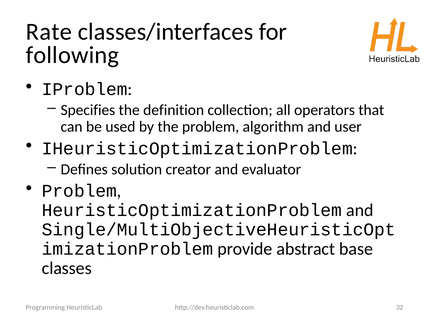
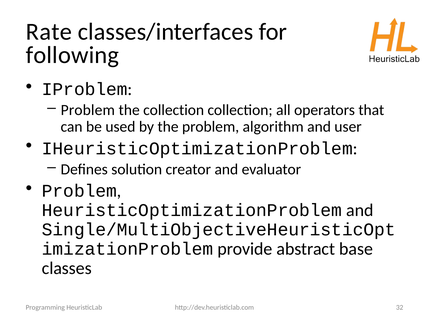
Specifies: Specifies -> Problem (88, 110)
the definition: definition -> collection (174, 110)
